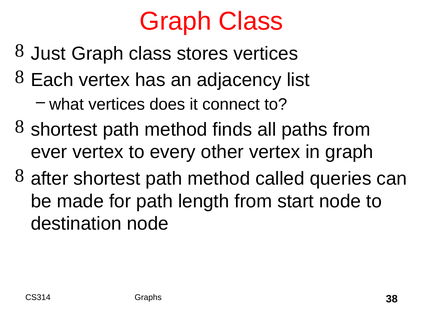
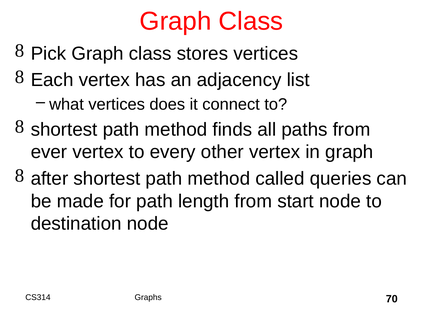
Just: Just -> Pick (48, 53)
38: 38 -> 70 (392, 298)
